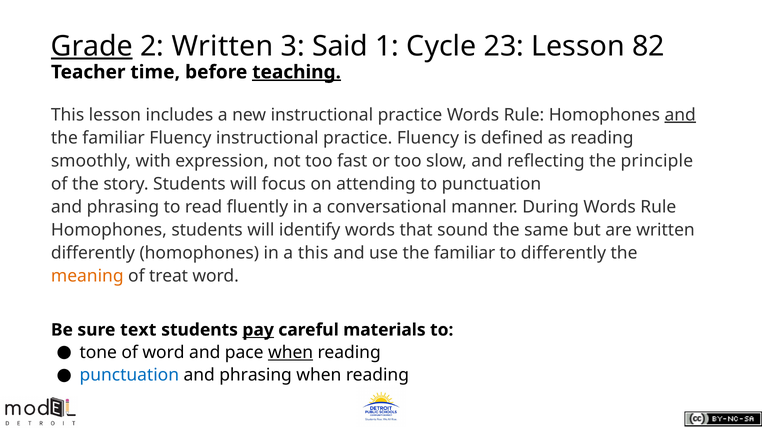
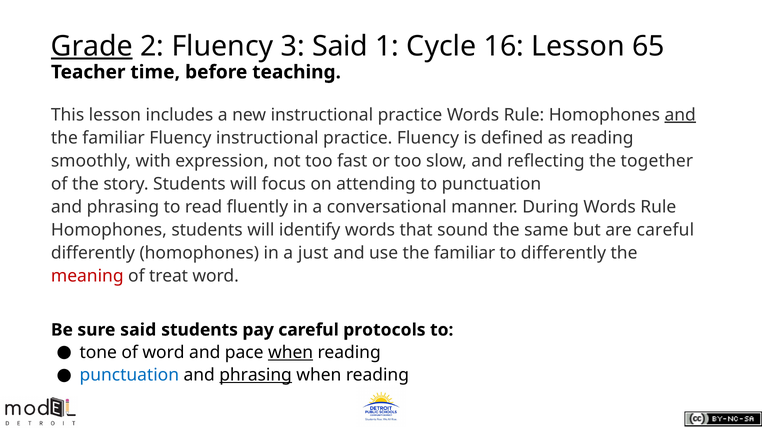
2 Written: Written -> Fluency (222, 46)
23: 23 -> 16 (504, 46)
82: 82 -> 65 (648, 46)
teaching underline: present -> none (297, 72)
principle: principle -> together (657, 161)
written: written -> careful (665, 230)
a this: this -> just (313, 253)
meaning colour: orange -> red (87, 276)
sure text: text -> said (138, 330)
pay underline: present -> none (258, 330)
materials: materials -> protocols (384, 330)
phrasing underline: none -> present (256, 376)
